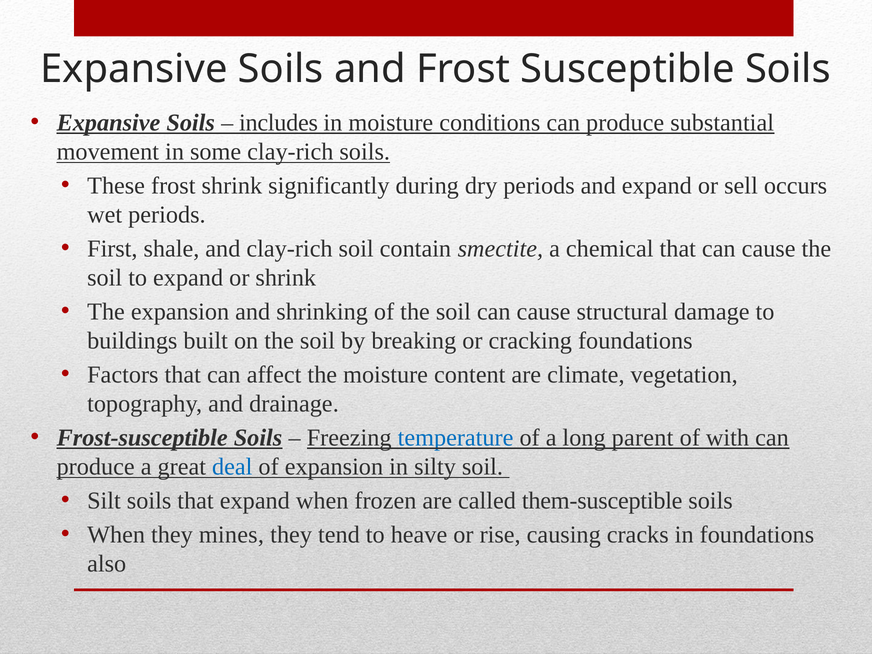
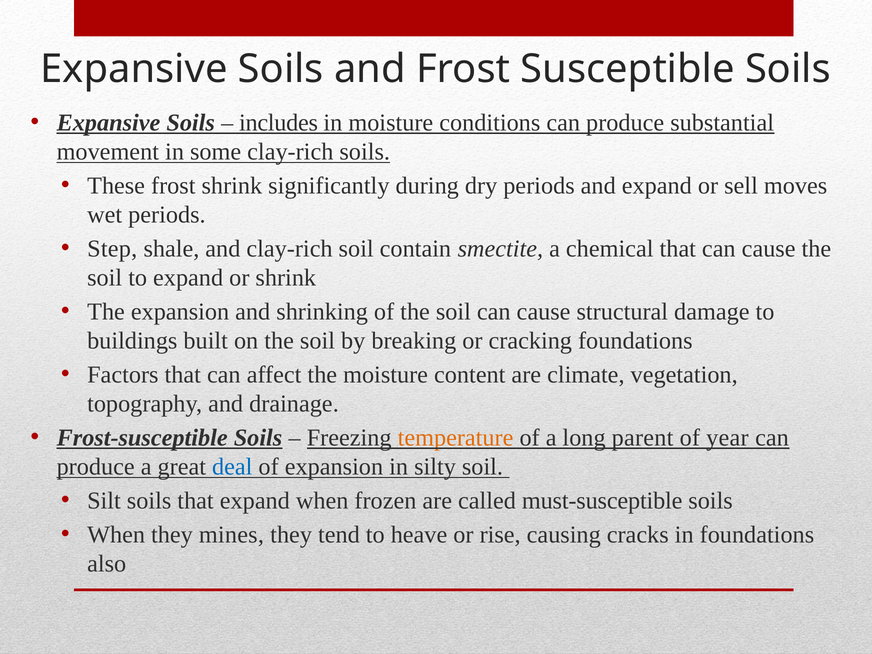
occurs: occurs -> moves (796, 186)
First: First -> Step (112, 249)
temperature colour: blue -> orange (456, 438)
with: with -> year (727, 438)
them-susceptible: them-susceptible -> must-susceptible (602, 501)
